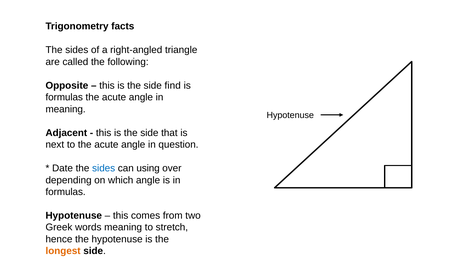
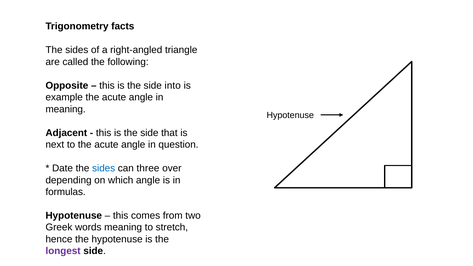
find: find -> into (173, 85)
formulas: formulas -> example (64, 97)
using: using -> three (148, 168)
longest colour: orange -> purple (63, 251)
